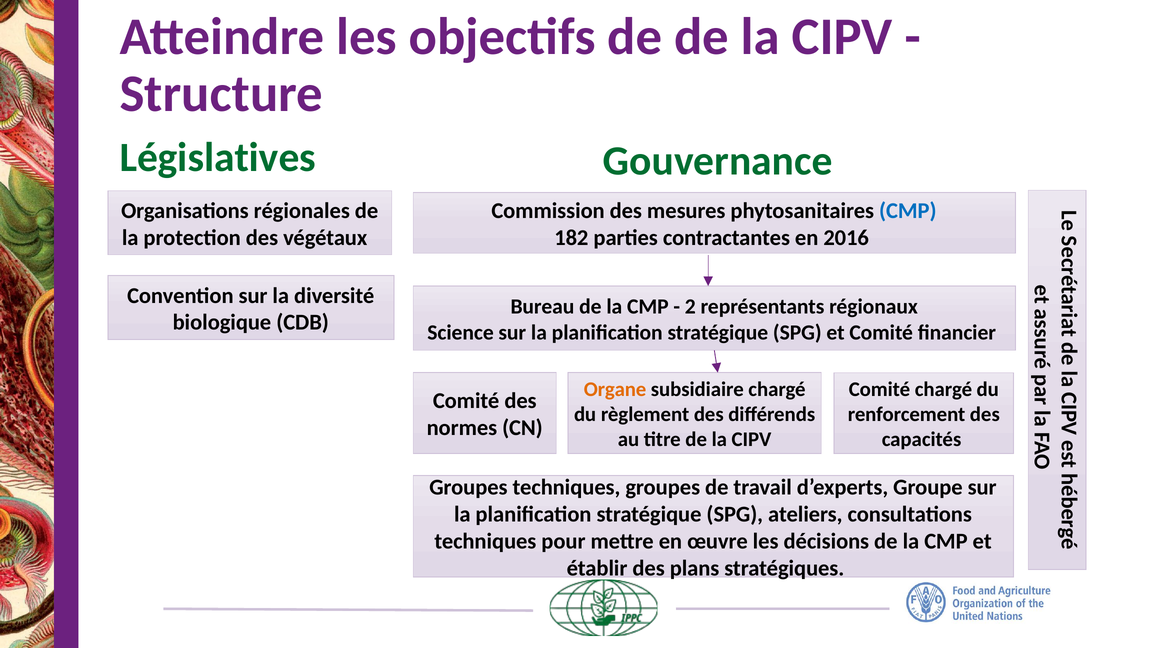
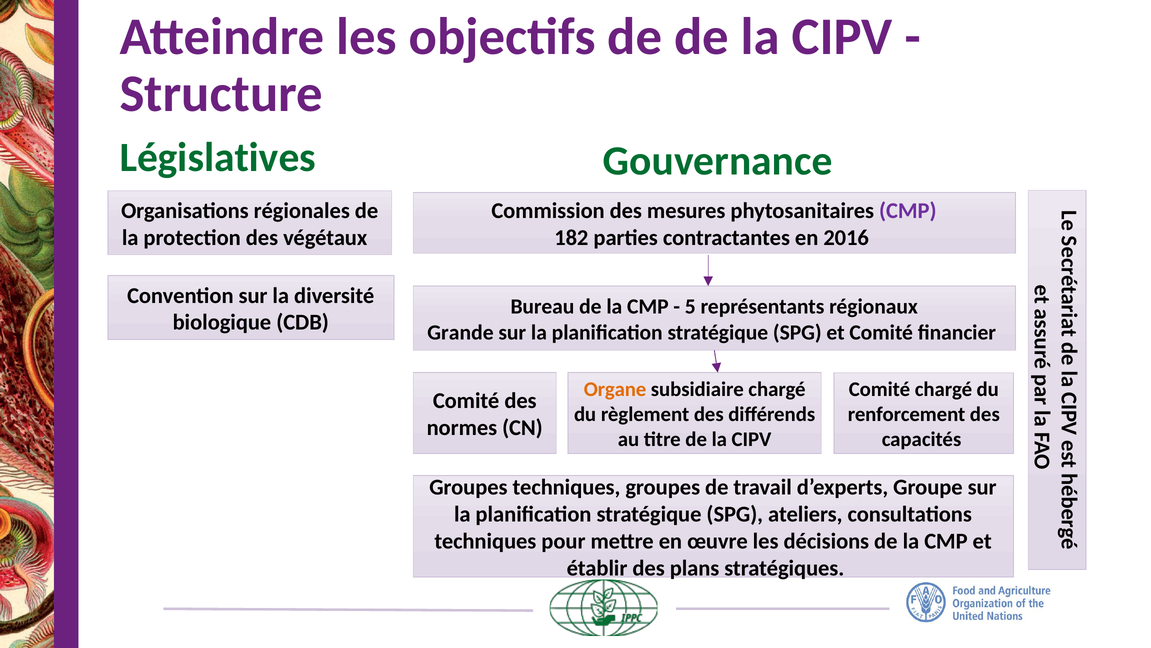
CMP colour: blue -> purple (908, 211)
2: 2 -> 5 (690, 306)
Science: Science -> Grande (460, 332)
